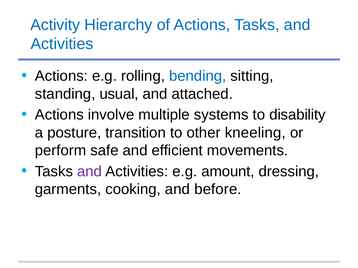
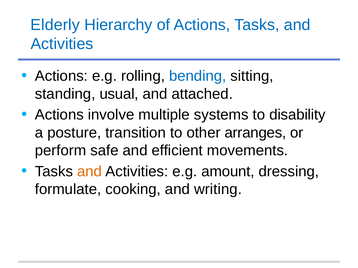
Activity: Activity -> Elderly (55, 25)
kneeling: kneeling -> arranges (255, 133)
and colour: purple -> orange (90, 172)
garments: garments -> formulate (68, 190)
before: before -> writing (218, 190)
